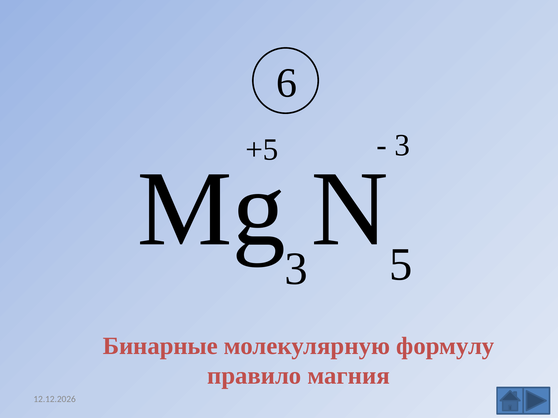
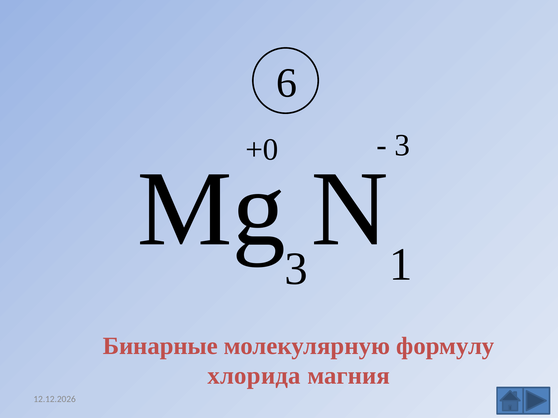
+5: +5 -> +0 (262, 150)
5: 5 -> 1 (401, 265)
правило: правило -> хлорида (254, 376)
